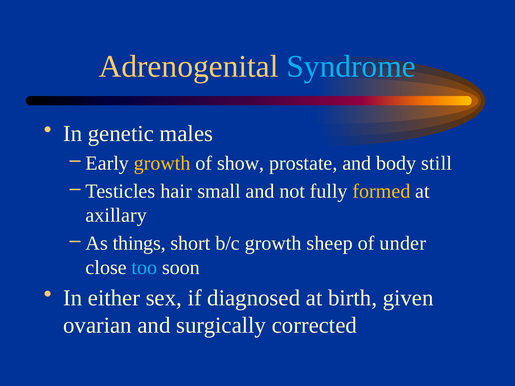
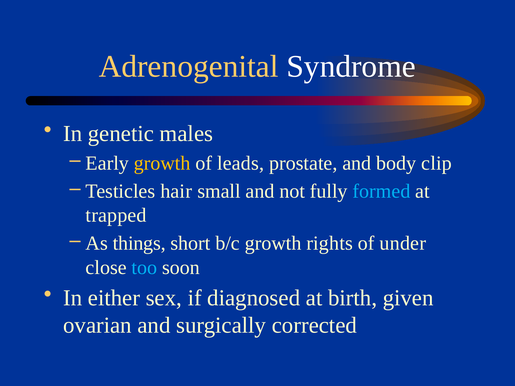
Syndrome colour: light blue -> white (351, 67)
show: show -> leads (241, 163)
still: still -> clip (437, 163)
formed colour: yellow -> light blue (382, 191)
axillary: axillary -> trapped (116, 215)
sheep: sheep -> rights (330, 244)
